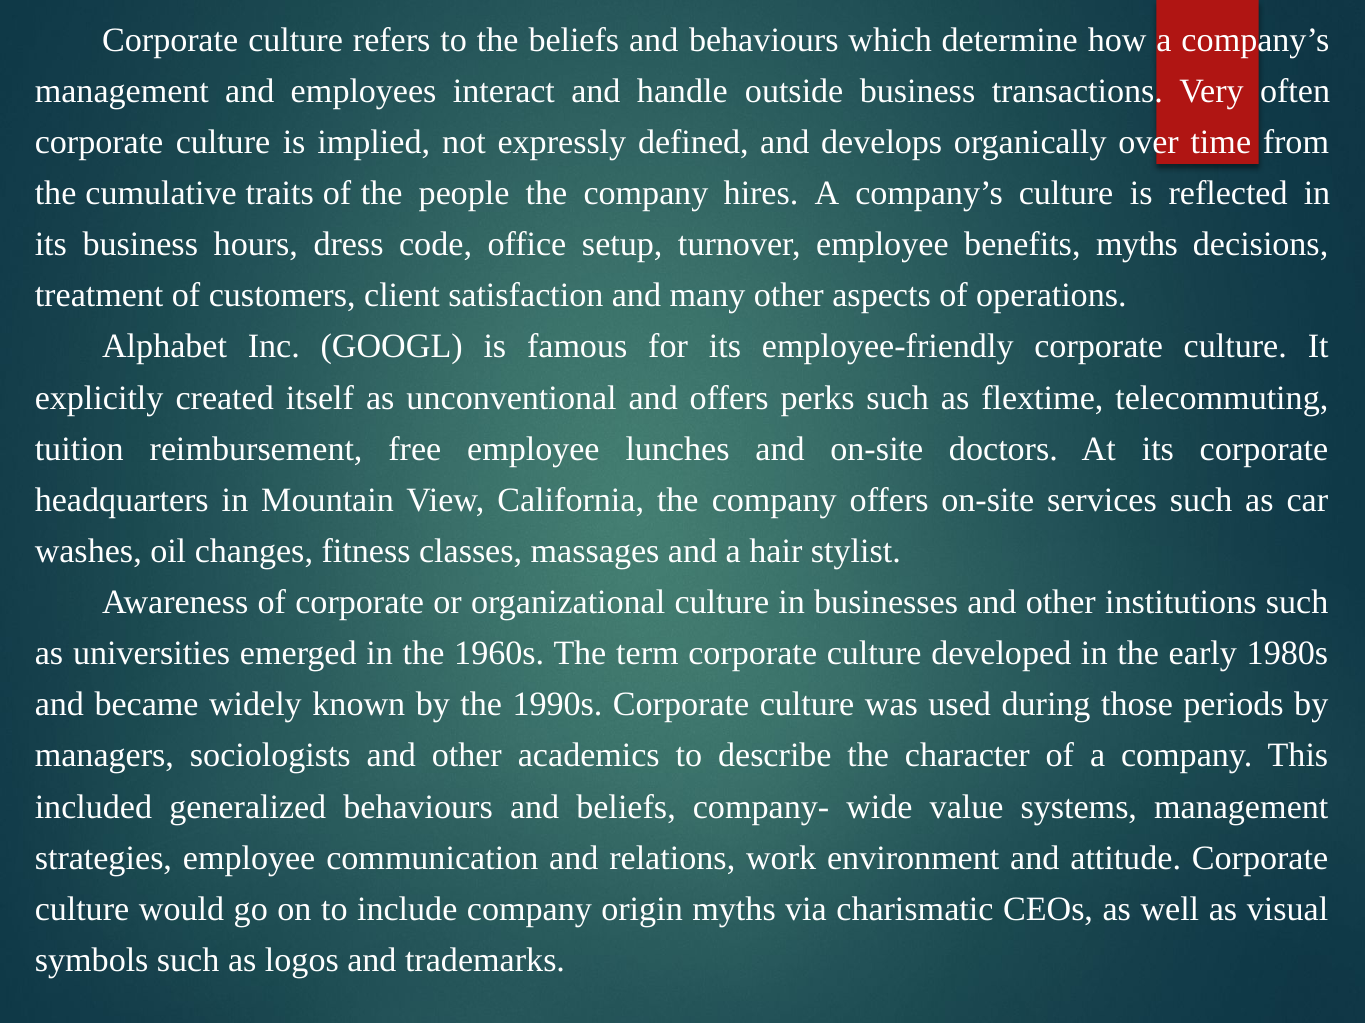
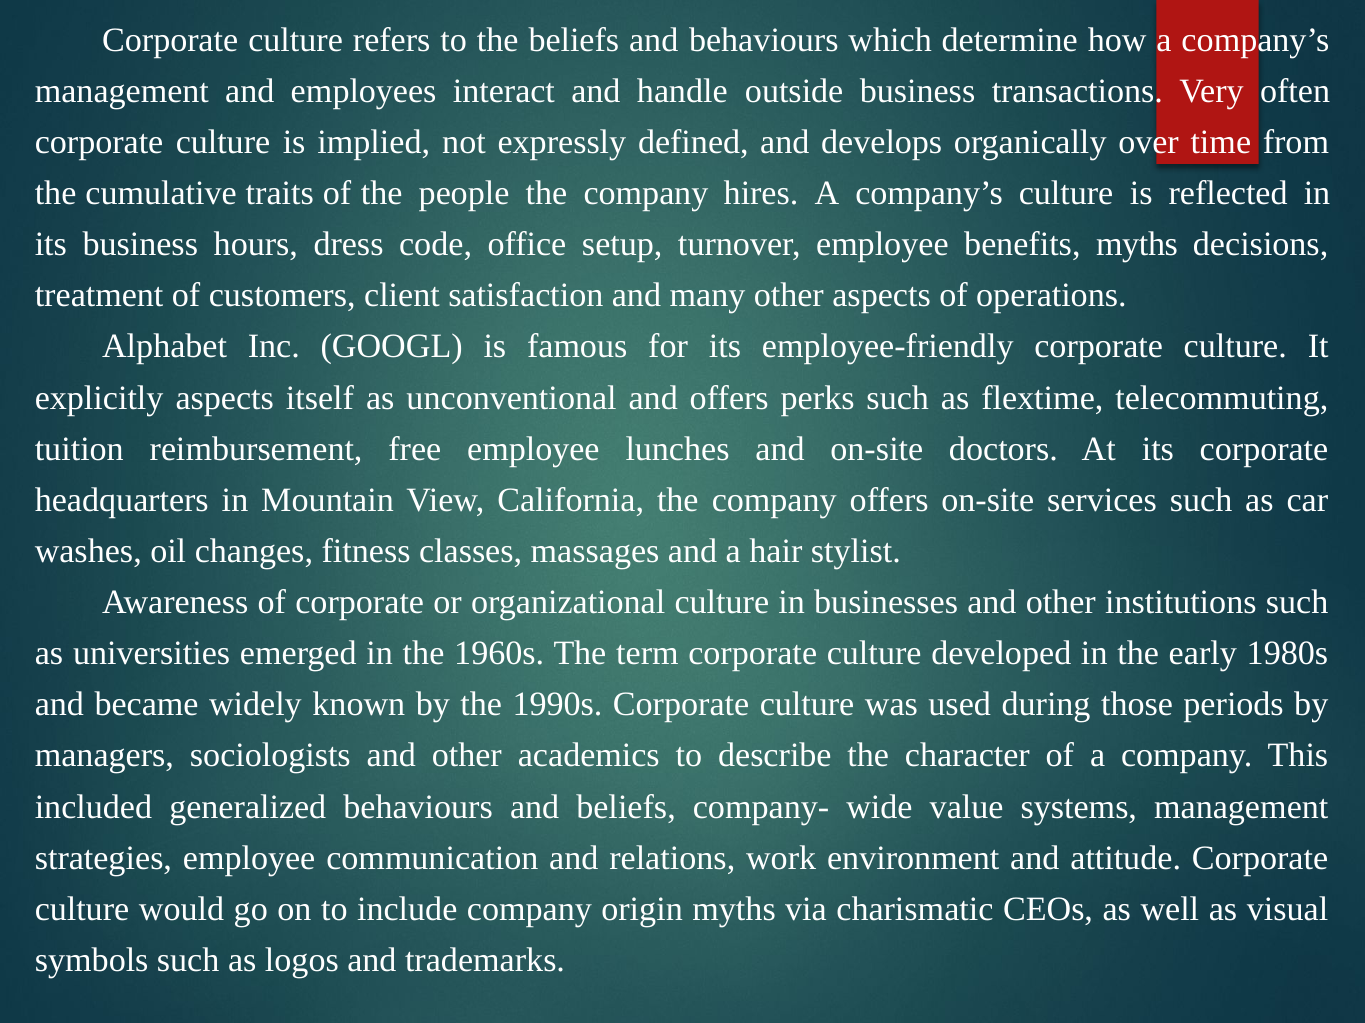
explicitly created: created -> aspects (225, 398)
